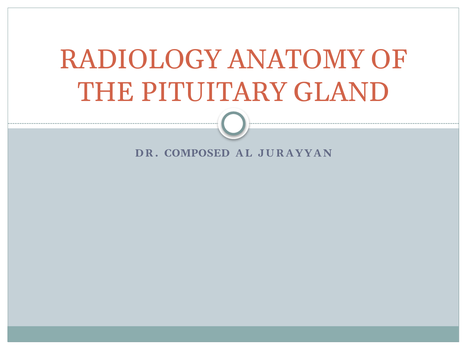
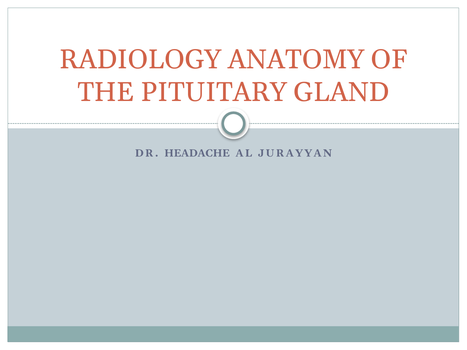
COMPOSED: COMPOSED -> HEADACHE (197, 153)
